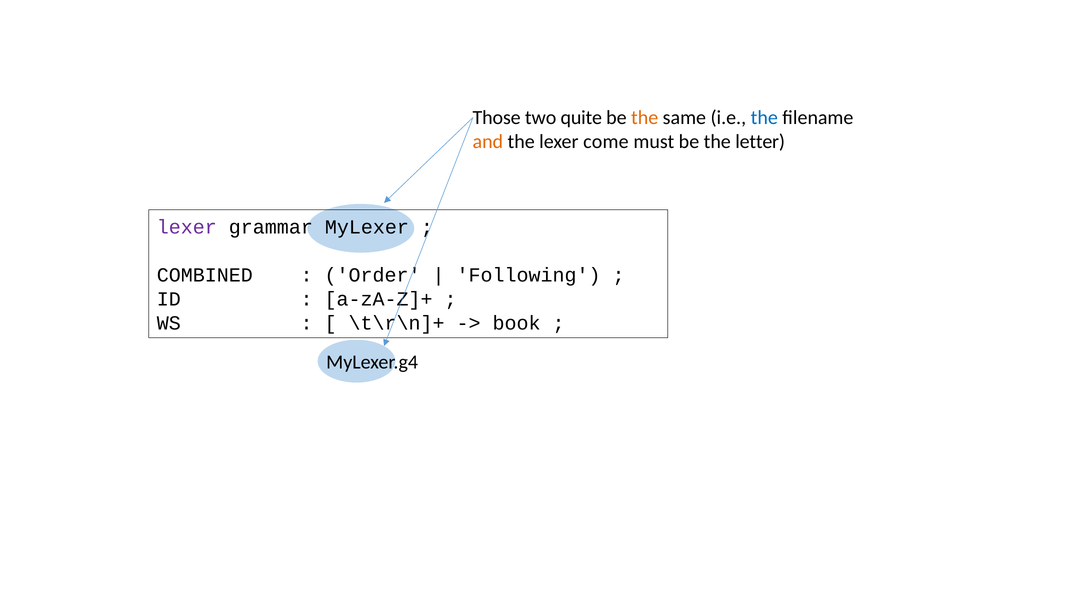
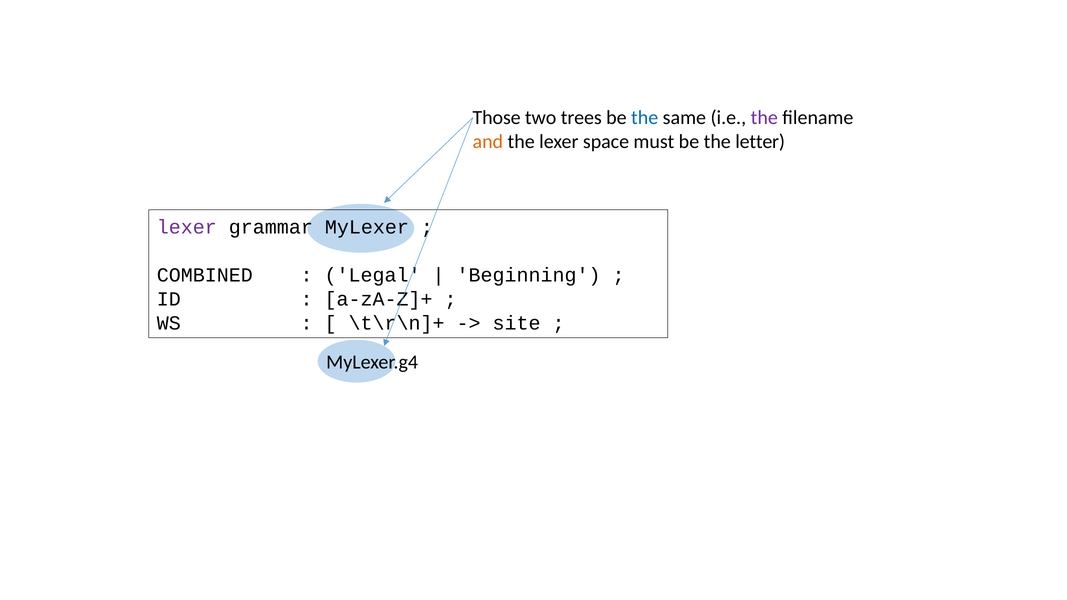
quite: quite -> trees (581, 118)
the colour: orange -> blue (645, 118)
the colour: blue -> purple (764, 118)
come: come -> space (606, 142)
Order: Order -> Legal (373, 275)
Following: Following -> Beginning (529, 275)
book: book -> site (517, 323)
